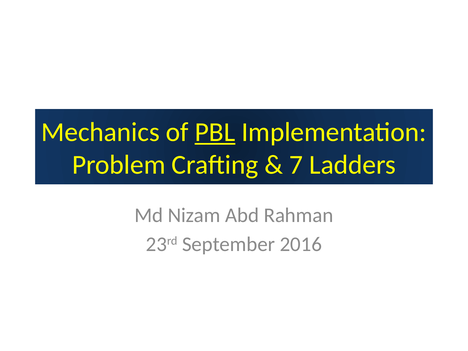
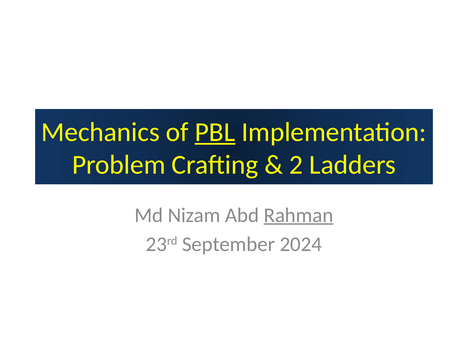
7: 7 -> 2 (296, 165)
Rahman underline: none -> present (299, 215)
2016: 2016 -> 2024 (301, 244)
